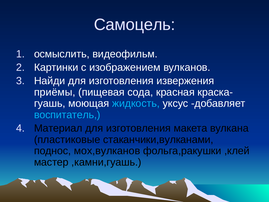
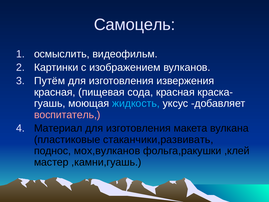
Найди: Найди -> Путём (50, 81)
приёмы: приёмы -> красная (55, 92)
воспитатель colour: light blue -> pink (67, 115)
стаканчики,вулканами: стаканчики,вулканами -> стаканчики,развивать (158, 139)
